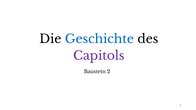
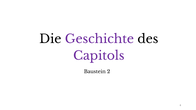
Geschichte colour: blue -> purple (99, 39)
